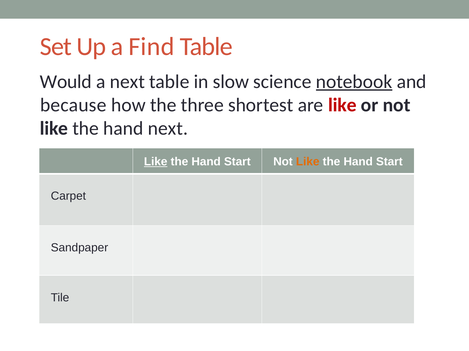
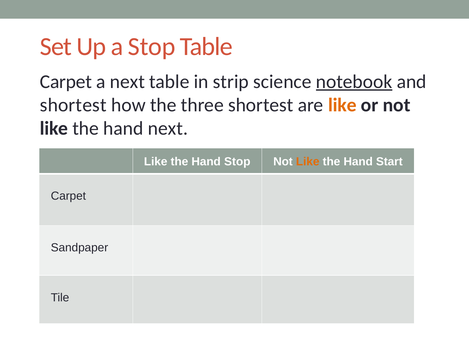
a Find: Find -> Stop (152, 47)
Would: Would -> Carpet (66, 82)
slow: slow -> strip (231, 82)
because: because -> shortest (73, 105)
like colour: red -> orange (342, 105)
Like underline: present -> none (156, 162)
Start: Start -> Stop (237, 162)
